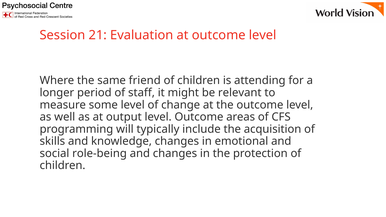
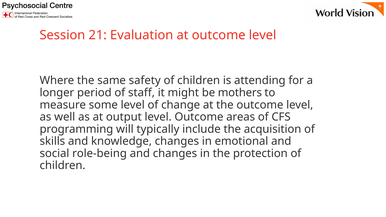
friend: friend -> safety (145, 81)
relevant: relevant -> mothers (240, 93)
